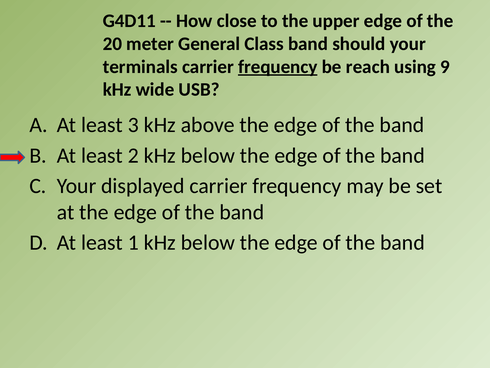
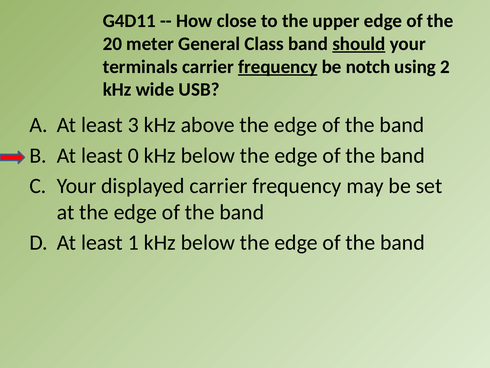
should underline: none -> present (359, 44)
reach: reach -> notch (368, 67)
9: 9 -> 2 (445, 67)
2: 2 -> 0 (133, 155)
